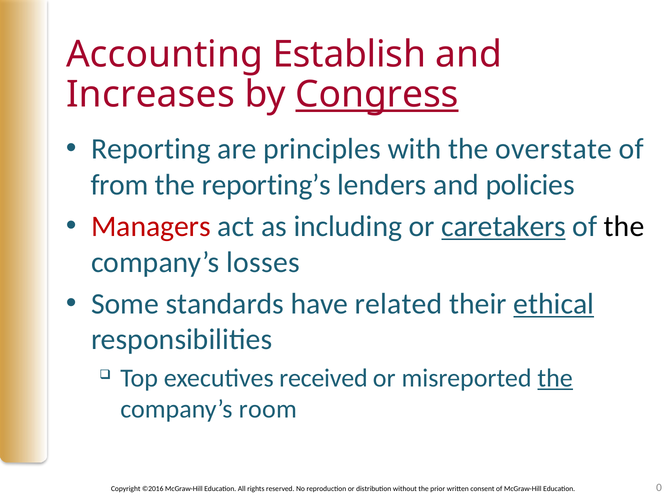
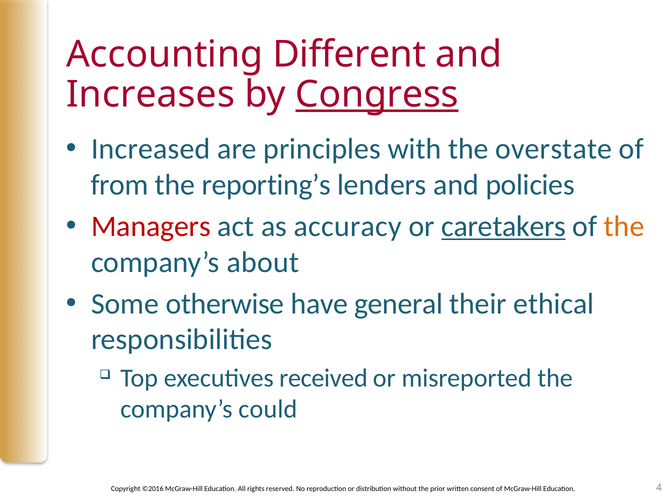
Establish: Establish -> Different (349, 55)
Reporting: Reporting -> Increased (151, 149)
including: including -> accuracy (348, 227)
the colour: black -> orange (624, 227)
losses: losses -> about (263, 262)
standards: standards -> otherwise (225, 304)
related: related -> general (399, 304)
ethical underline: present -> none (554, 304)
the underline: present -> none (555, 378)
room: room -> could (268, 410)
0: 0 -> 4 (659, 488)
